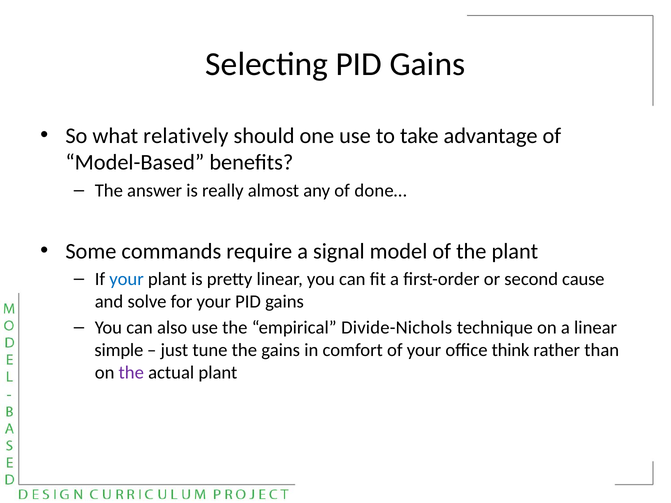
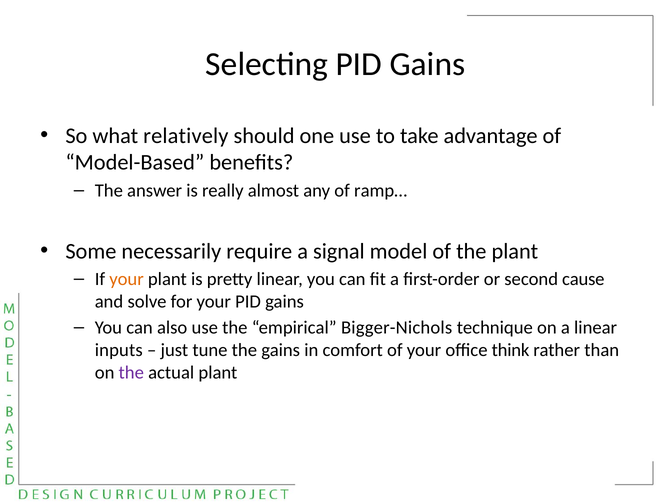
done…: done… -> ramp… (381, 191)
commands: commands -> necessarily (171, 251)
your colour: blue -> orange (127, 279)
Divide-Nichols: Divide-Nichols -> Bigger-Nichols (397, 328)
simple: simple -> inputs (119, 350)
